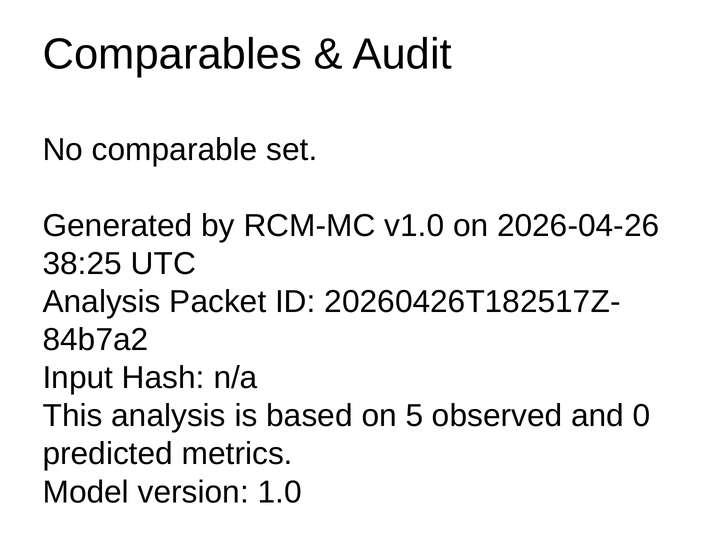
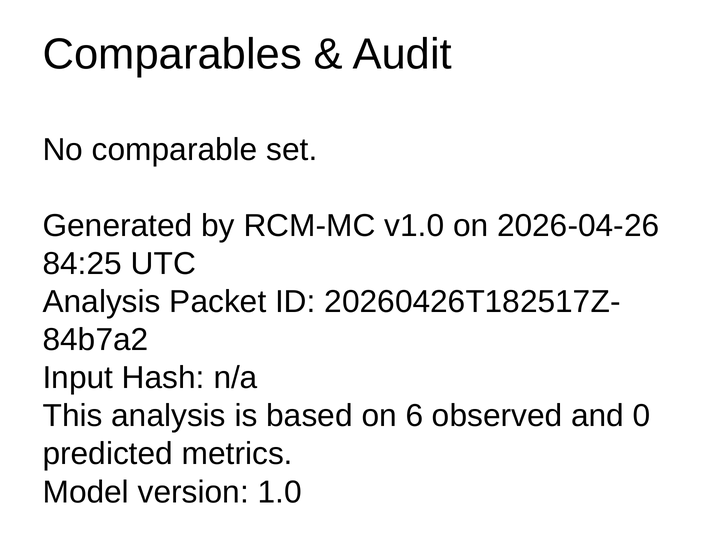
38:25: 38:25 -> 84:25 (82, 264)
5: 5 -> 6 (414, 416)
